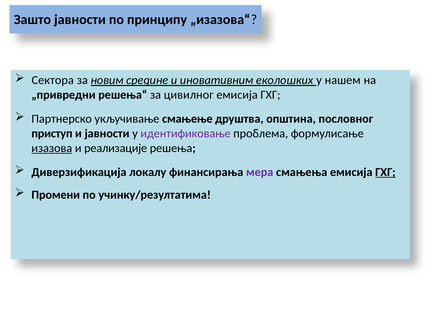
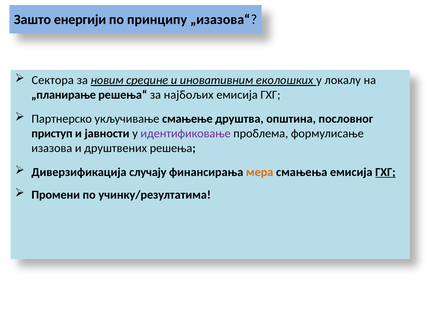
Зашто јавности: јавности -> енергији (80, 19)
нашем: нашем -> локалу (343, 80)
„привредни: „привредни -> „планирање (64, 95)
цивилног: цивилног -> најбољих (189, 95)
изазова underline: present -> none (52, 148)
реализације: реализације -> друштвених (116, 148)
локалу: локалу -> случају (148, 173)
мера colour: purple -> orange (260, 173)
